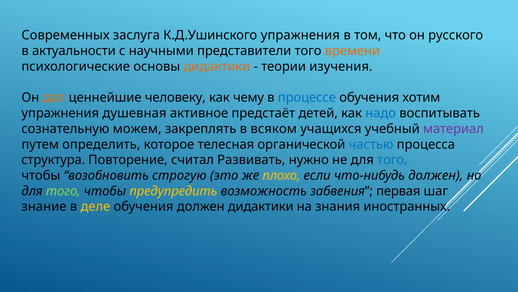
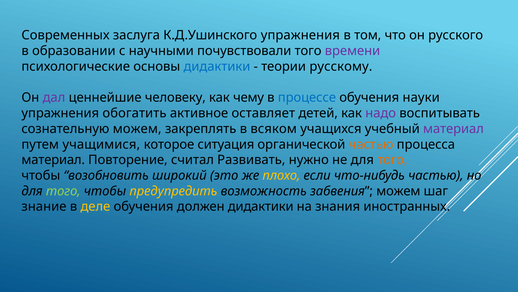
актуальности: актуальности -> образовании (74, 51)
представители: представители -> почувствовали (244, 51)
времени colour: orange -> purple (352, 51)
дидактики colour: orange -> blue (217, 66)
изучения: изучения -> русскому (341, 66)
дал colour: orange -> purple (54, 97)
хотим: хотим -> науки (421, 97)
душевная: душевная -> обогатить (134, 113)
предстаёт: предстаёт -> оставляет (263, 113)
надо colour: blue -> purple (381, 113)
определить: определить -> учащимися (101, 144)
телесная: телесная -> ситуация (226, 144)
частью colour: blue -> orange (371, 144)
структура: структура -> материал (53, 160)
того colour: blue -> orange (392, 160)
строгую: строгую -> широкий (179, 175)
что-нибудь должен: должен -> частью (436, 175)
забвения первая: первая -> можем (398, 191)
